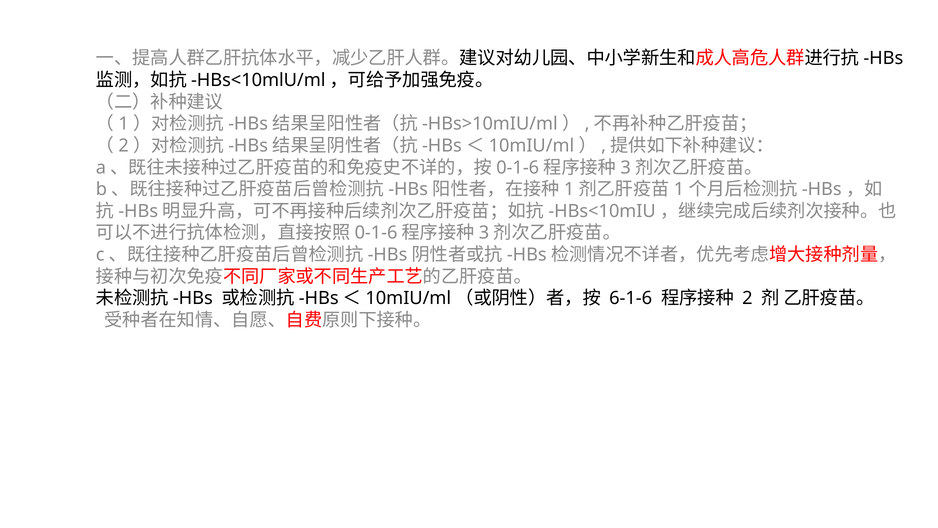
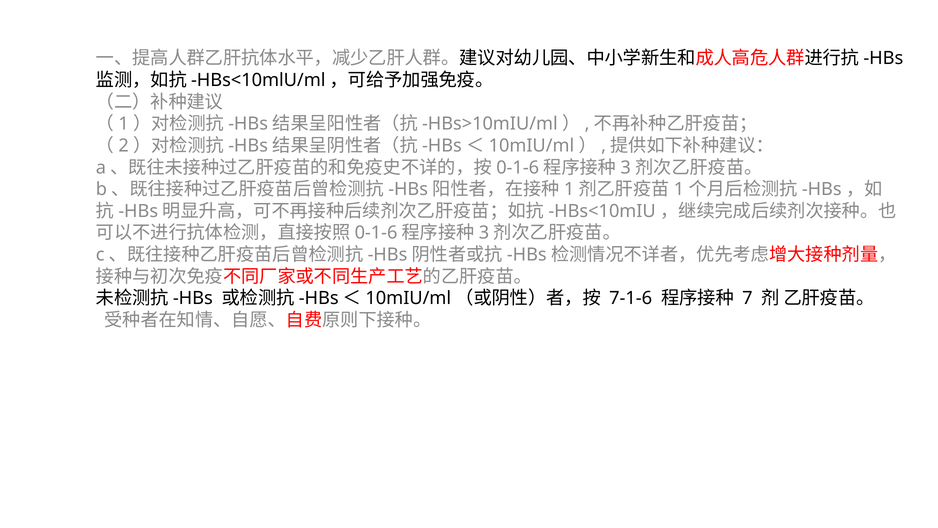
6-1-6: 6-1-6 -> 7-1-6 (631, 298)
2: 2 -> 7 (747, 298)
